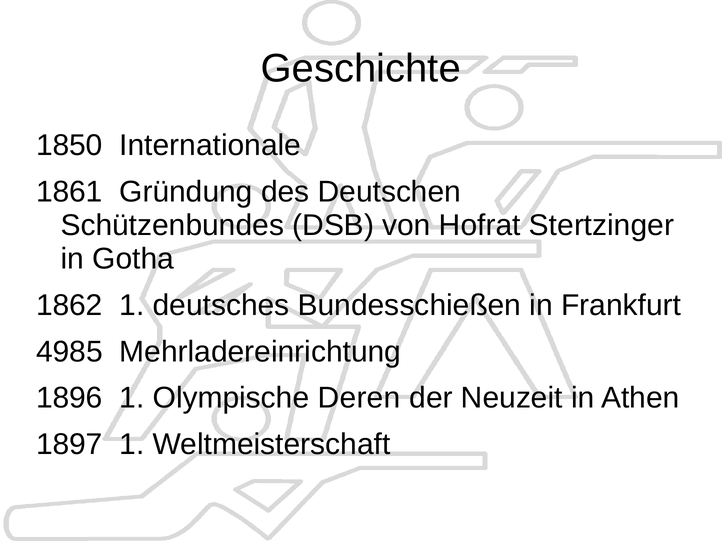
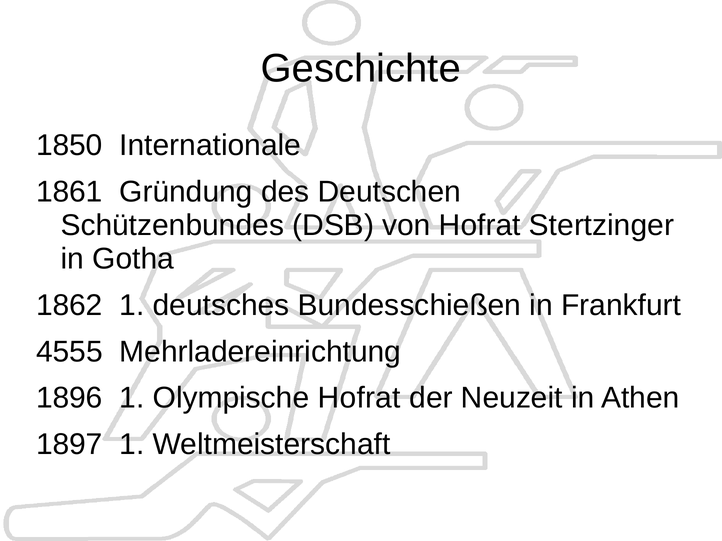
4985: 4985 -> 4555 (69, 352)
Olympische Deren: Deren -> Hofrat (359, 398)
